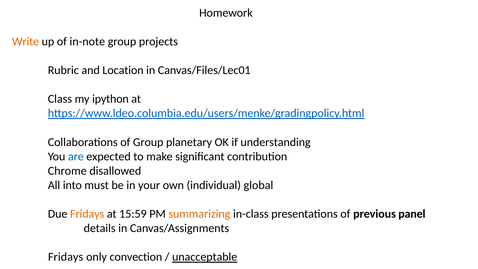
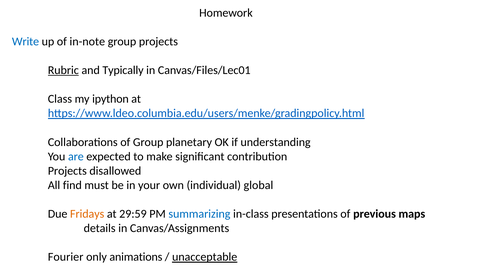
Write colour: orange -> blue (26, 42)
Rubric underline: none -> present (63, 70)
Location: Location -> Typically (123, 70)
Chrome: Chrome -> Projects (67, 171)
into: into -> find (72, 185)
15:59: 15:59 -> 29:59 (133, 214)
summarizing colour: orange -> blue (199, 214)
panel: panel -> maps (412, 214)
Fridays: Fridays -> Fourier (66, 257)
convection: convection -> animations (136, 257)
